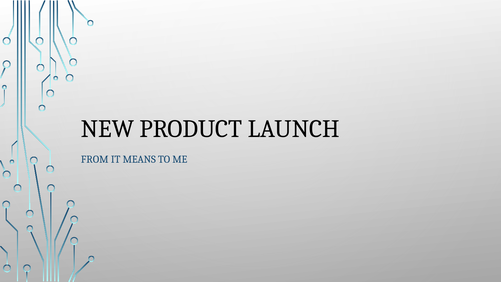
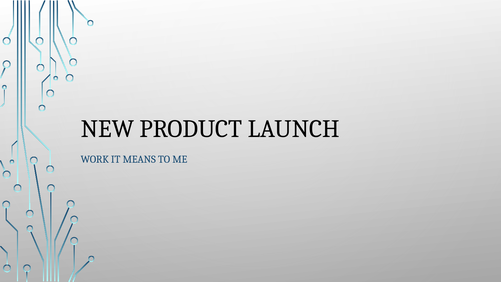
FROM: FROM -> WORK (95, 159)
